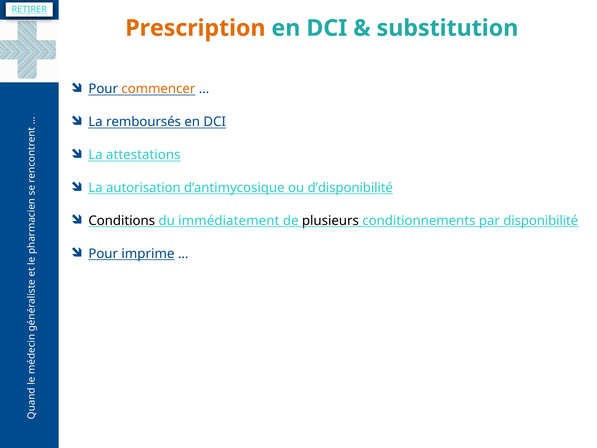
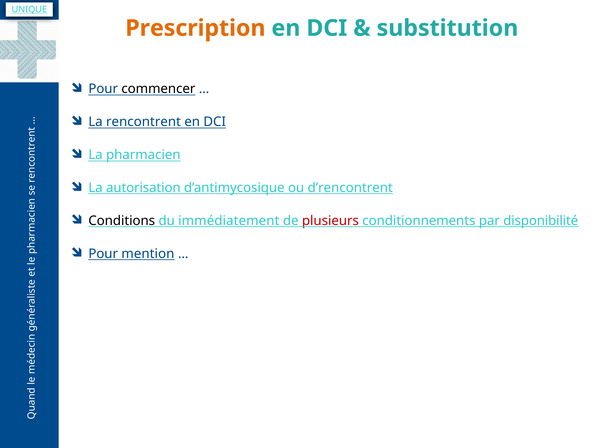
RETIRER: RETIRER -> UNIQUE (29, 9)
commencer colour: orange -> black (158, 89)
remboursés: remboursés -> rencontrent (143, 122)
attestations: attestations -> pharmacien (143, 155)
d’disponibilité: d’disponibilité -> d’rencontrent (350, 188)
plusieurs colour: black -> red (330, 221)
imprime: imprime -> mention (148, 254)
